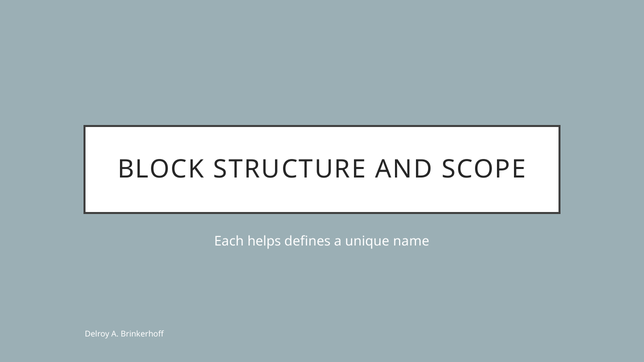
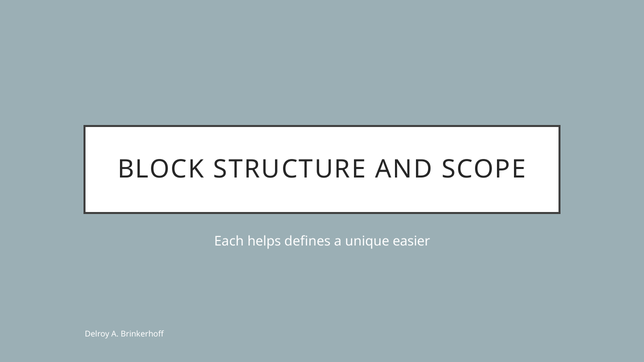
name: name -> easier (411, 241)
